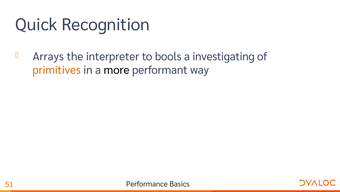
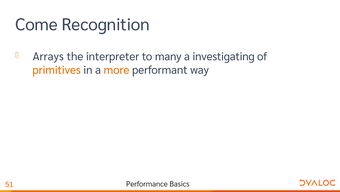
Quick: Quick -> Come (36, 25)
bools: bools -> many (168, 56)
more colour: black -> orange (117, 70)
